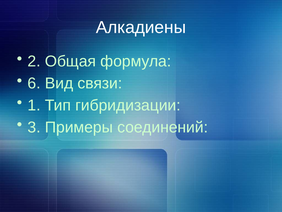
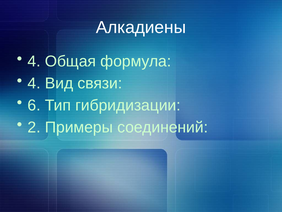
2: 2 -> 4 (34, 61)
6: 6 -> 4 (34, 83)
1: 1 -> 6 (34, 105)
3: 3 -> 2 (34, 127)
